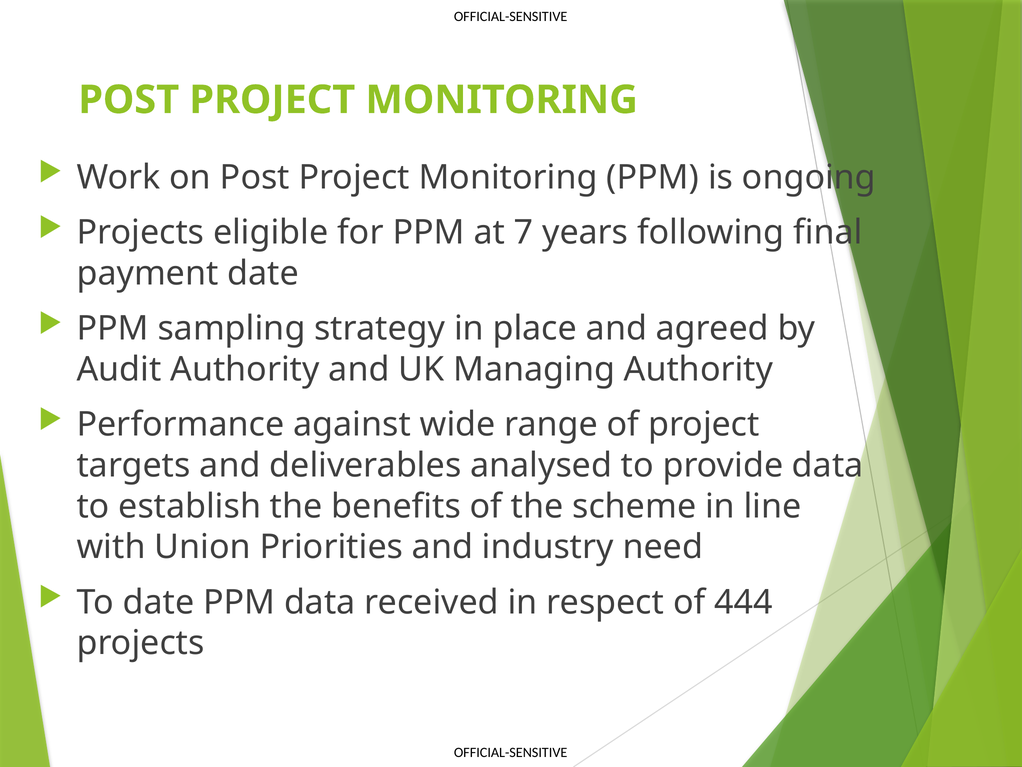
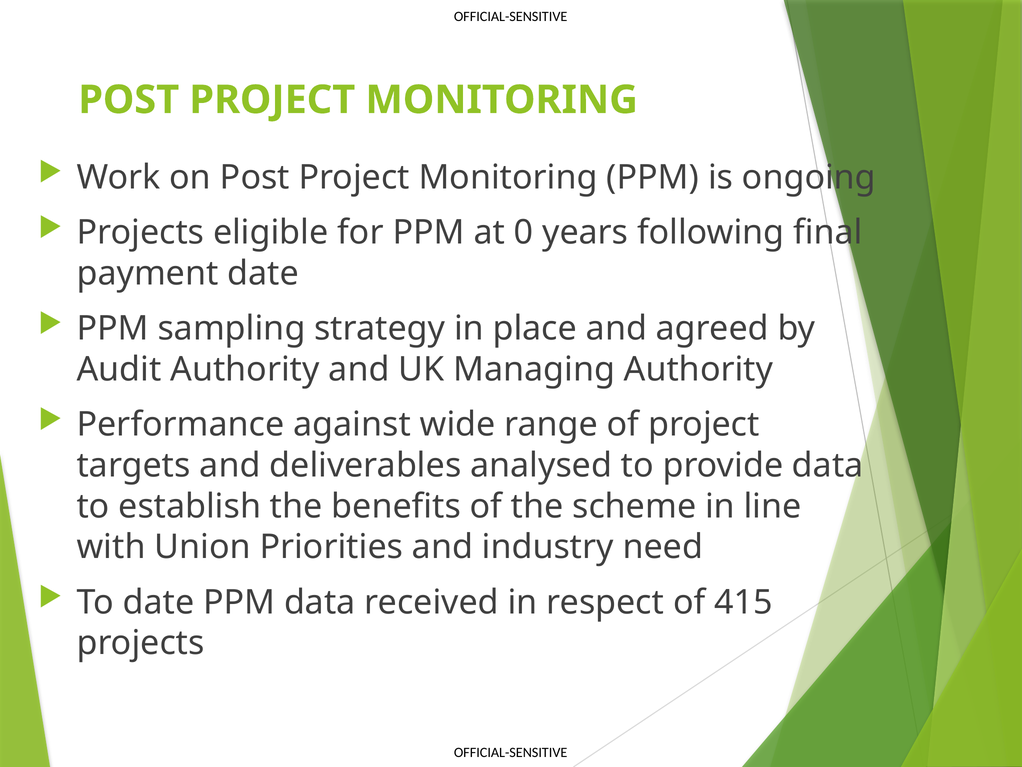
7: 7 -> 0 (524, 232)
444: 444 -> 415 (743, 602)
